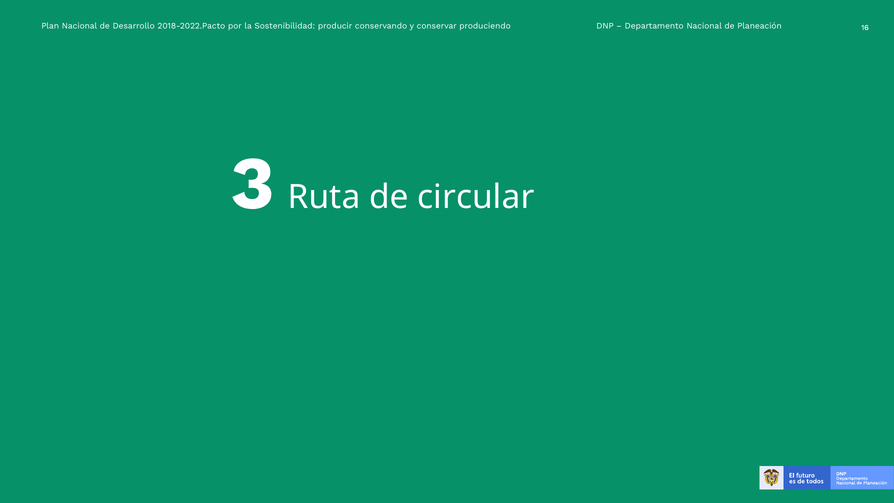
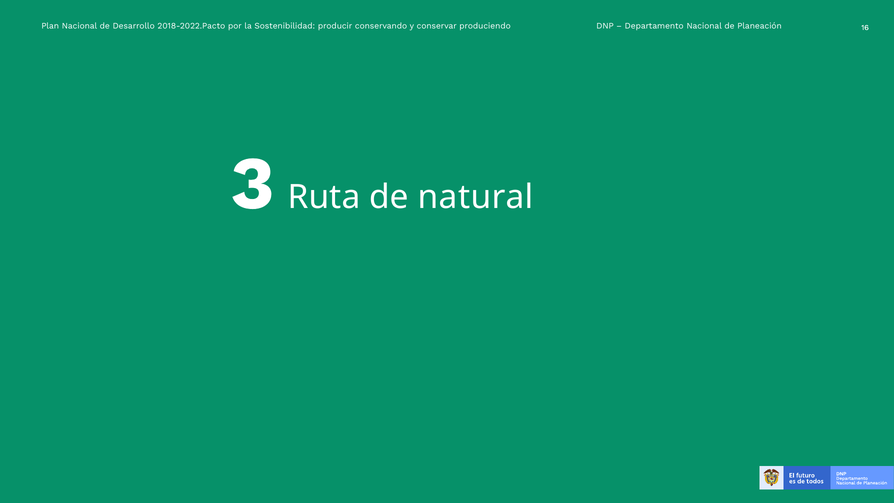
circular: circular -> natural (476, 197)
